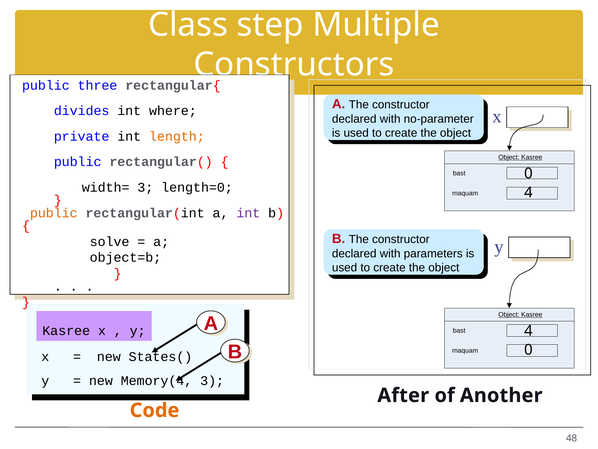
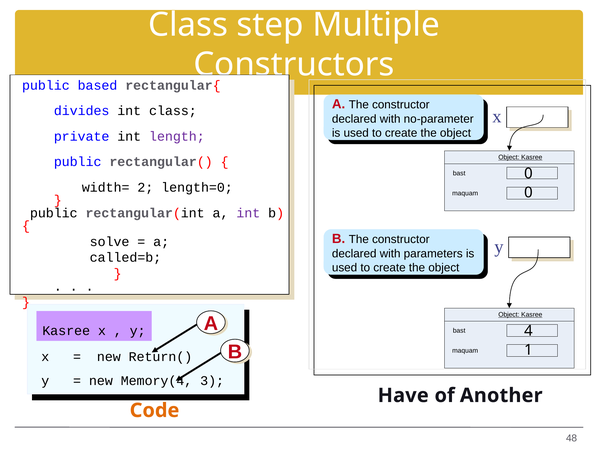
three: three -> based (97, 85)
int where: where -> class (173, 111)
length colour: orange -> purple (177, 136)
width= 3: 3 -> 2 (145, 187)
maquam 4: 4 -> 0 (528, 192)
public colour: orange -> black (54, 213)
object=b: object=b -> called=b (125, 257)
maquam 0: 0 -> 1 (528, 350)
States(: States( -> Return( (160, 356)
After: After -> Have (403, 395)
